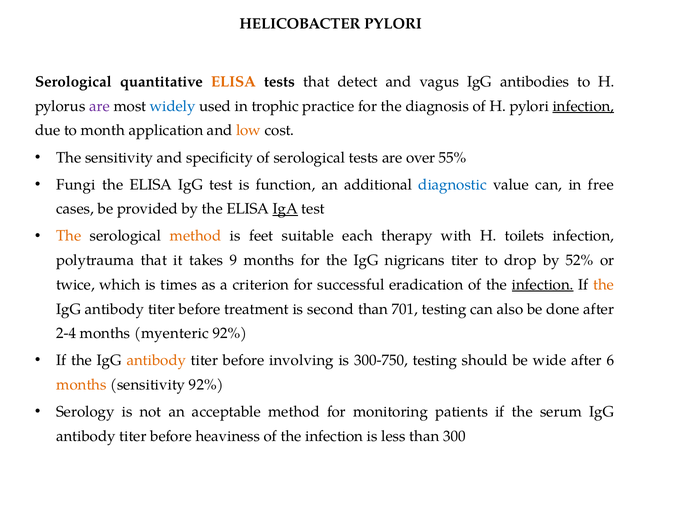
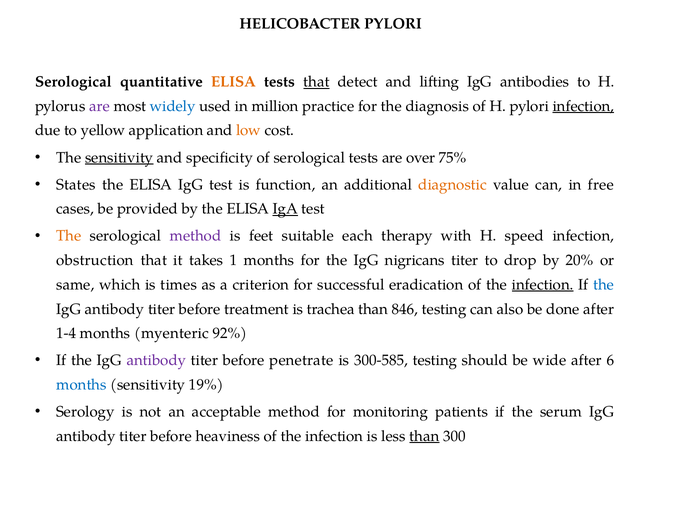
that underline: none -> present (316, 82)
vagus: vagus -> lifting (439, 82)
trophic: trophic -> million (275, 106)
month: month -> yellow (103, 131)
sensitivity underline: none -> present (119, 158)
55%: 55% -> 75% (453, 158)
Fungi: Fungi -> States (76, 185)
diagnostic colour: blue -> orange (453, 185)
method colour: orange -> purple (196, 236)
toilets: toilets -> speed (524, 236)
polytrauma: polytrauma -> obstruction (95, 261)
9: 9 -> 1 (234, 261)
52%: 52% -> 20% (580, 261)
twice: twice -> same (75, 285)
the colour: orange -> blue (604, 285)
second: second -> trachea (331, 309)
701: 701 -> 846 (405, 309)
2-4: 2-4 -> 1-4 (66, 334)
antibody colour: orange -> purple (156, 361)
involving: involving -> penetrate (301, 361)
300-750: 300-750 -> 300-585 (381, 361)
months colour: orange -> blue (81, 385)
sensitivity 92%: 92% -> 19% (206, 385)
than underline: none -> present (424, 437)
